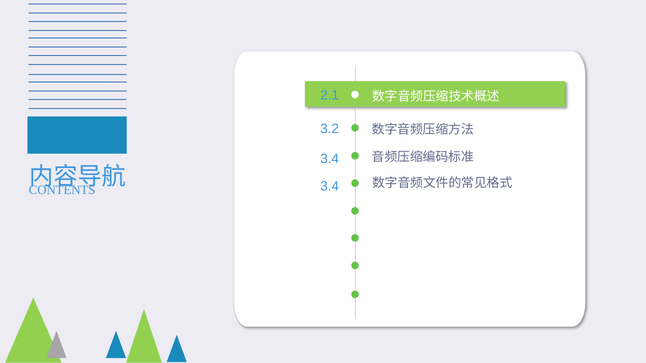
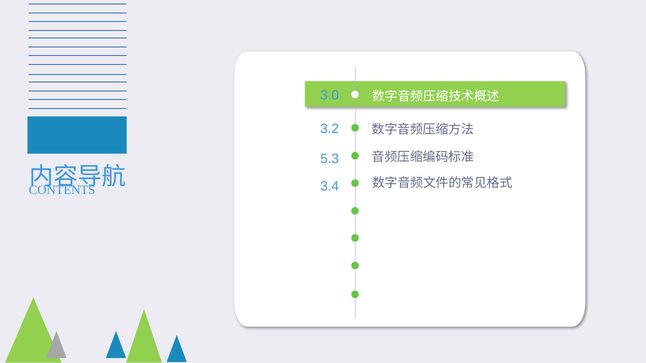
2.1: 2.1 -> 3.0 (330, 95)
3.4: 3.4 -> 5.3 (330, 159)
